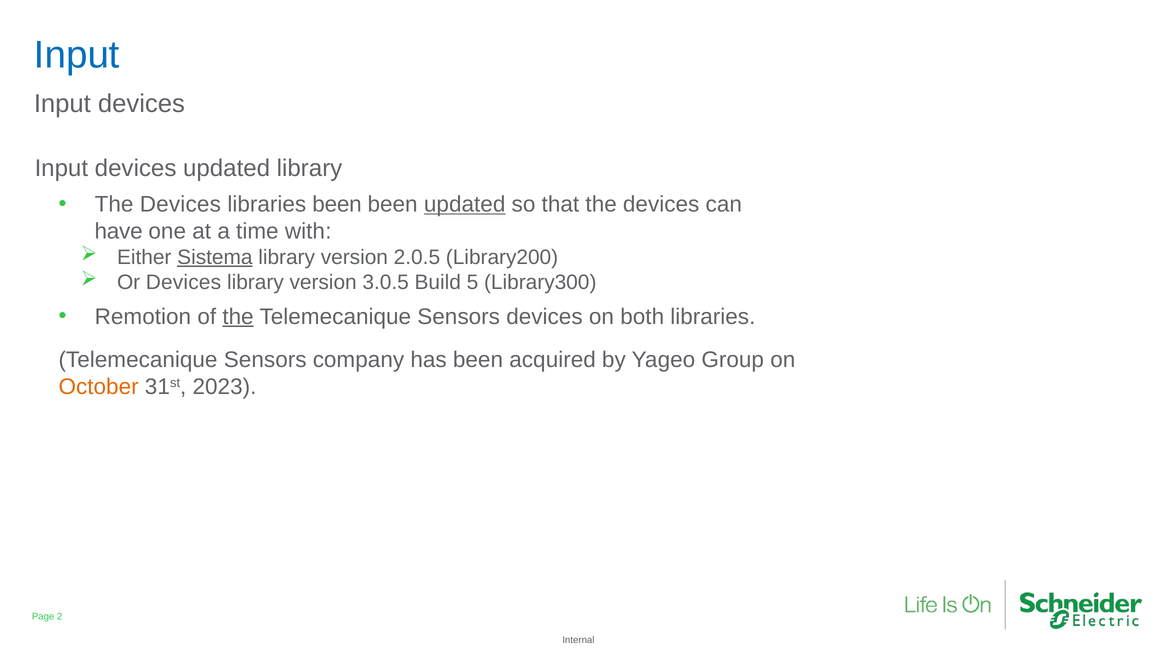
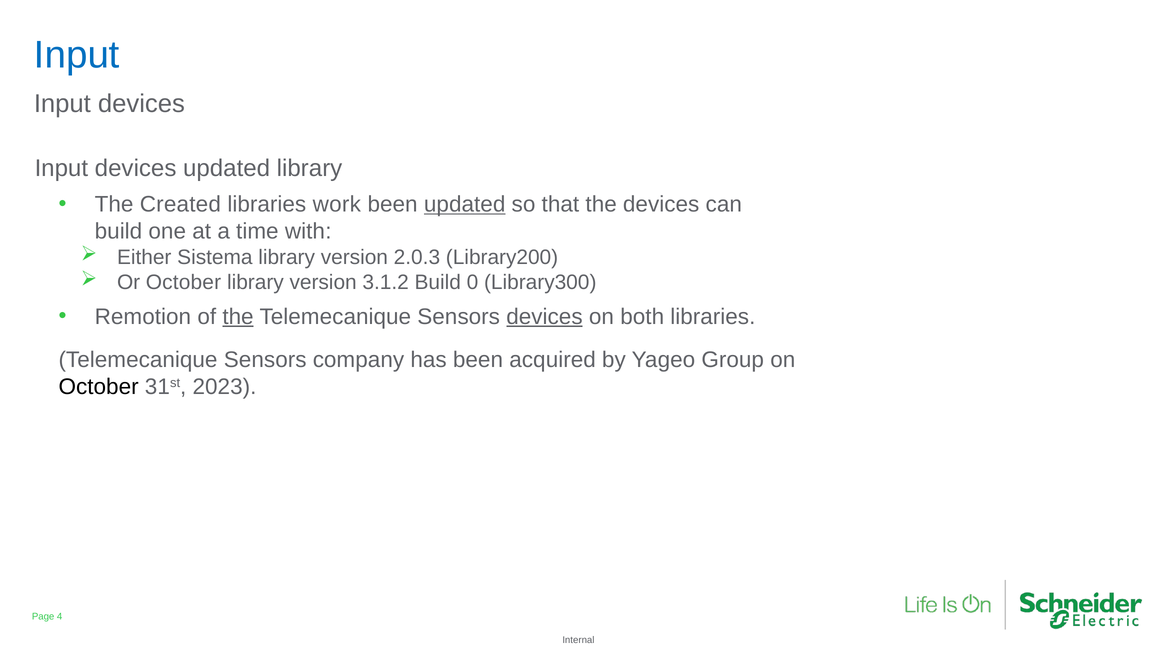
Devices: Devices -> Created (180, 204)
libraries been: been -> work (337, 204)
have: have -> build (118, 231)
Sistema underline: present -> none (215, 257)
2.0.5: 2.0.5 -> 2.0.3 (417, 257)
Or Devices: Devices -> October (183, 282)
3.0.5: 3.0.5 -> 3.1.2 (386, 282)
5: 5 -> 0 (472, 282)
devices underline: none -> present (544, 317)
October colour: orange -> black (99, 387)
2: 2 -> 4 (60, 616)
